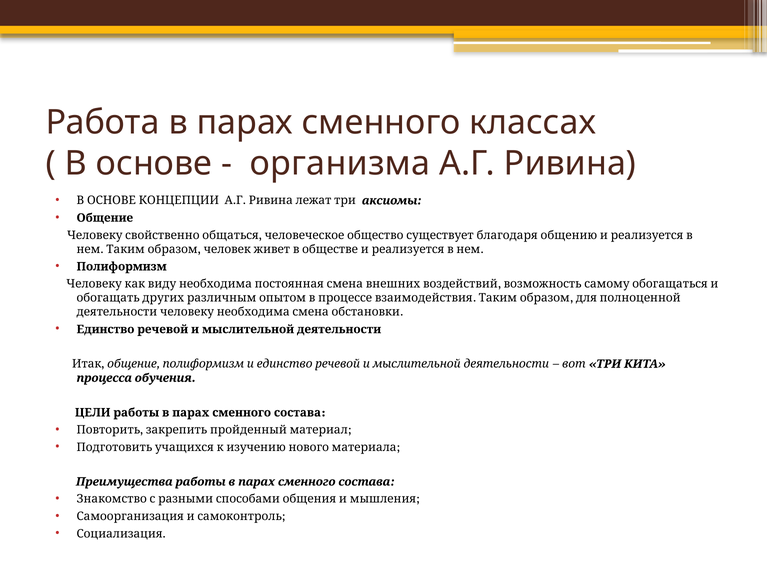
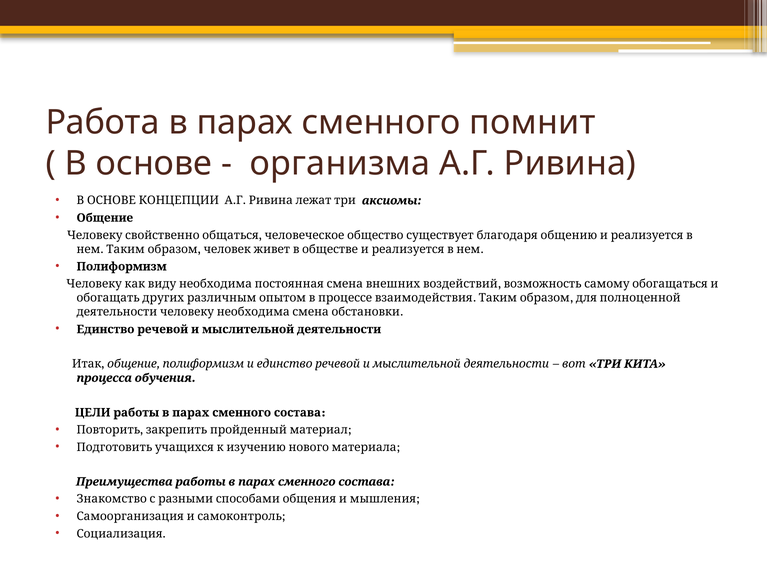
классах: классах -> помнит (532, 123)
